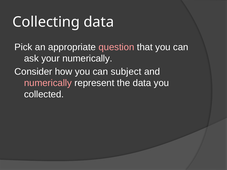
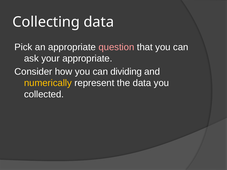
your numerically: numerically -> appropriate (87, 59)
subject: subject -> dividing (126, 72)
numerically colour: pink -> yellow (48, 83)
